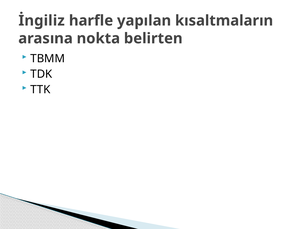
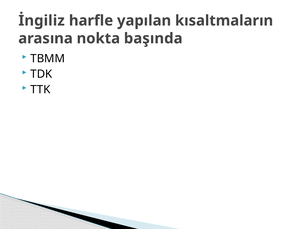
belirten: belirten -> başında (153, 38)
